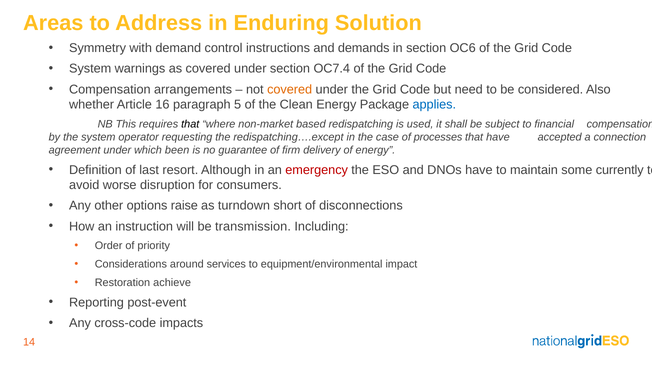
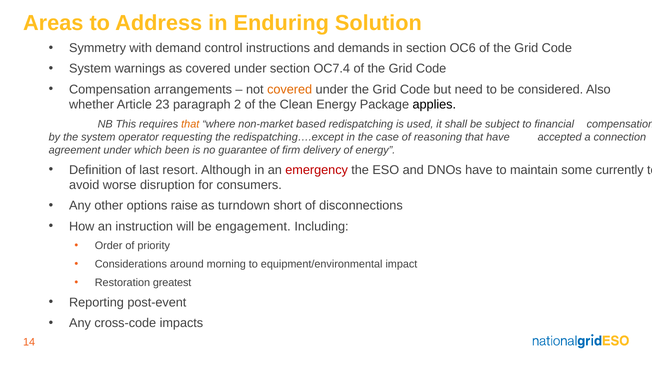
16: 16 -> 23 (162, 105)
5: 5 -> 2 (238, 105)
applies colour: blue -> black (434, 105)
that colour: black -> orange (190, 124)
processes: processes -> reasoning (438, 137)
transmission: transmission -> engagement (253, 226)
services: services -> morning (226, 264)
achieve: achieve -> greatest (172, 283)
